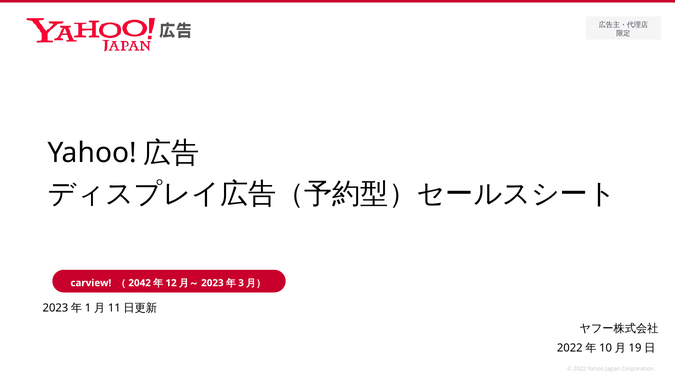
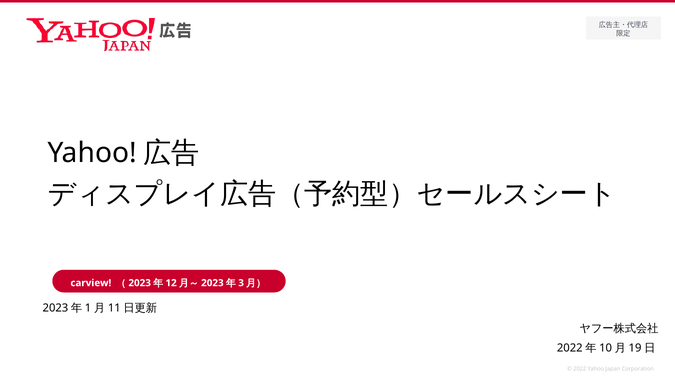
2042: 2042 -> 2023 (140, 283)
